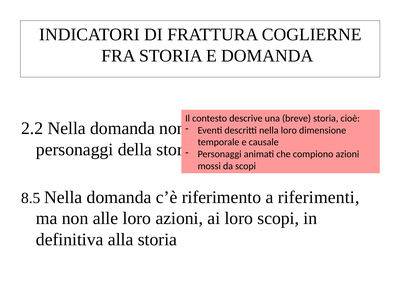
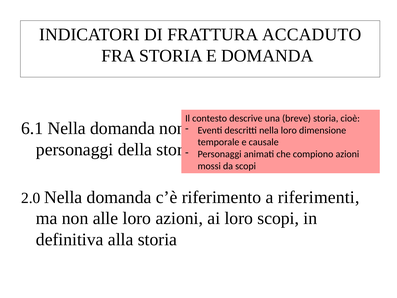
COGLIERNE: COGLIERNE -> ACCADUTO (312, 34)
2.2: 2.2 -> 6.1 (32, 128)
8.5: 8.5 -> 2.0 (31, 198)
